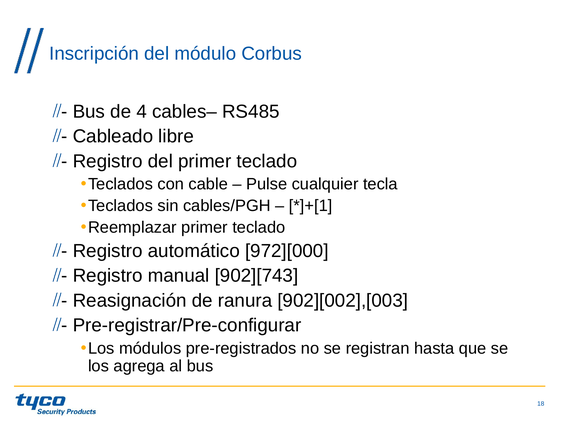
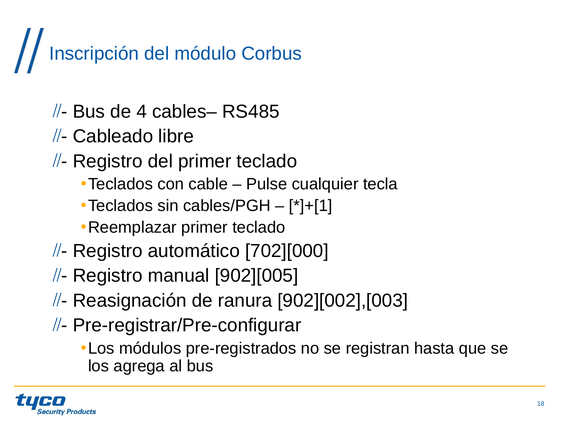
972][000: 972][000 -> 702][000 (287, 251)
902][743: 902][743 -> 902][005 (256, 276)
